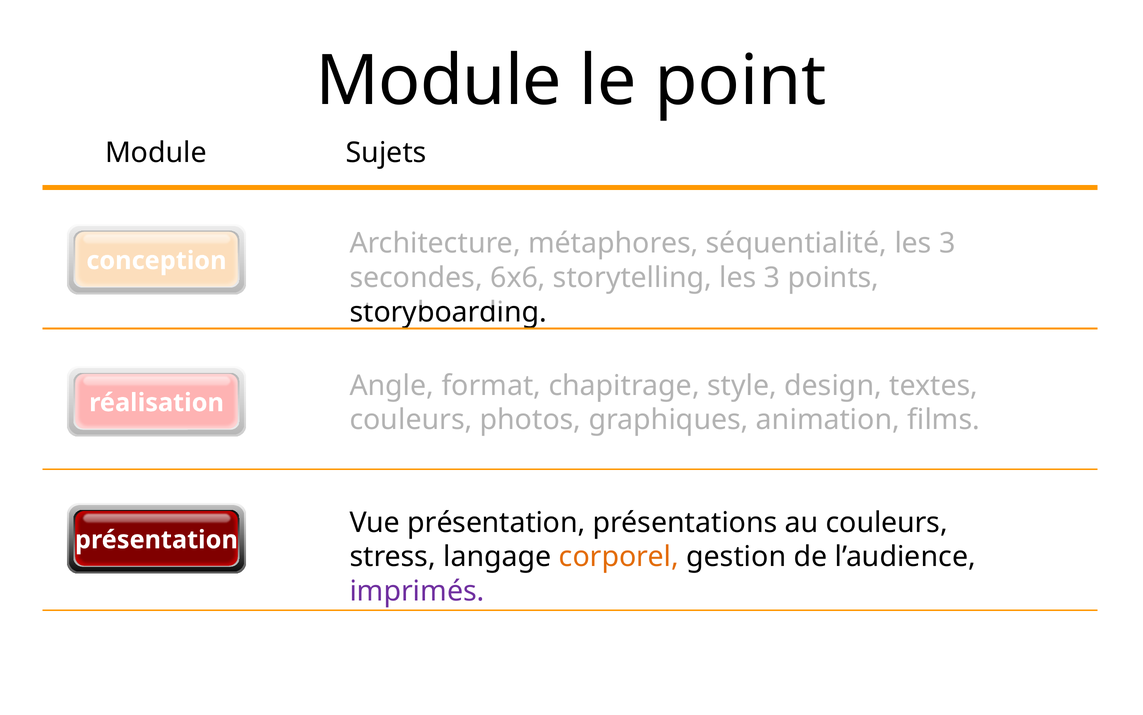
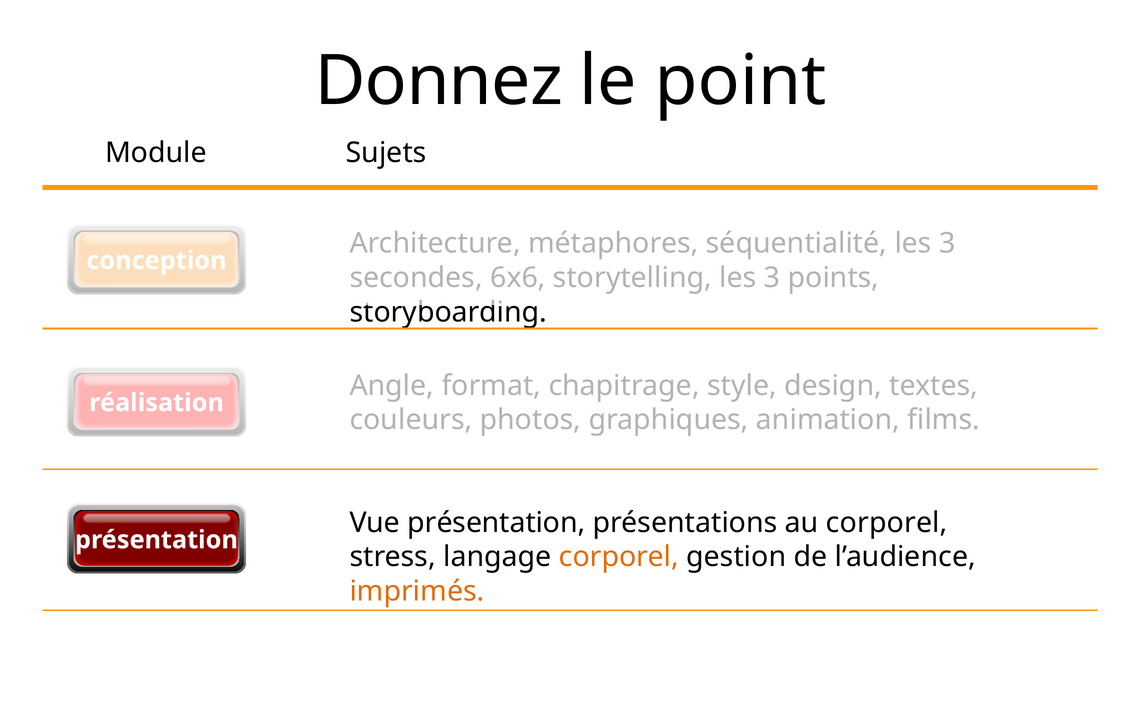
Module: Module -> Donnez (439, 81)
au couleurs: couleurs -> corporel (887, 522)
imprimés colour: purple -> orange (417, 591)
